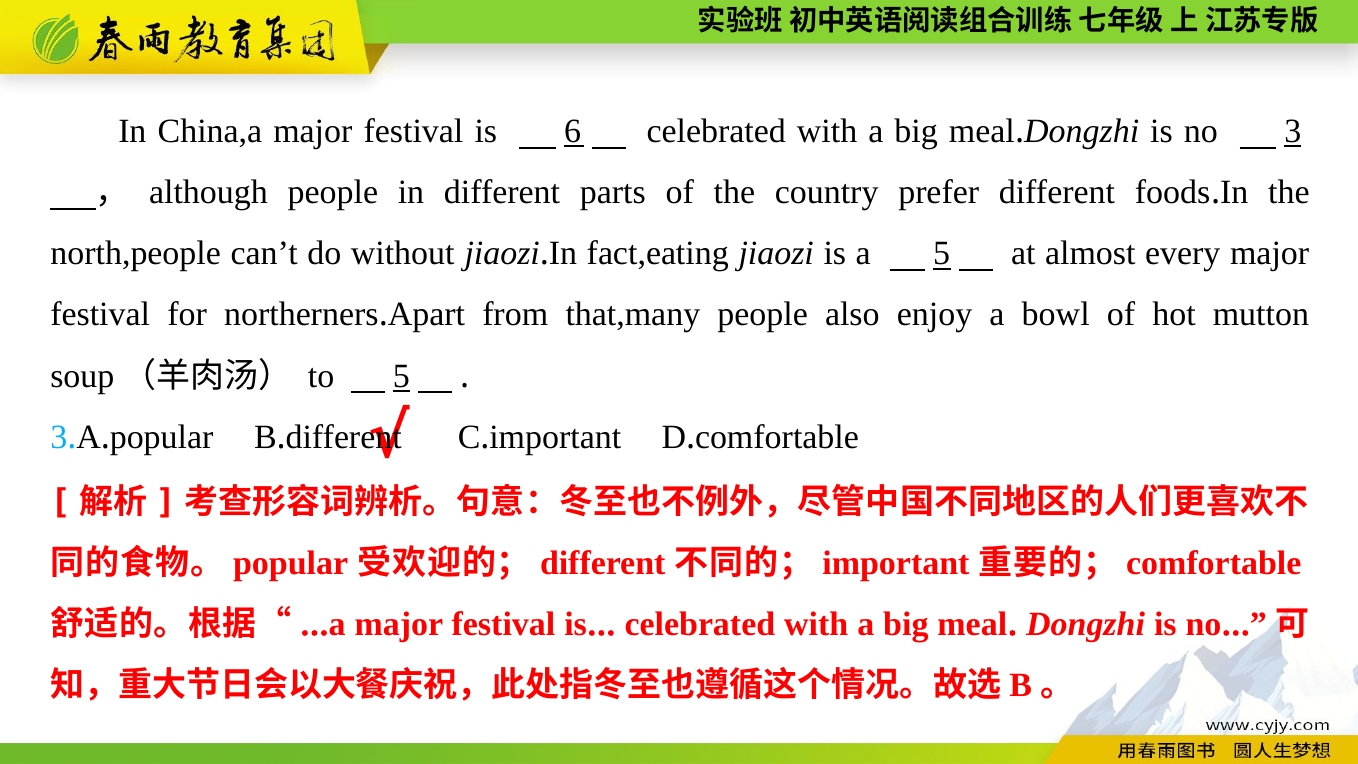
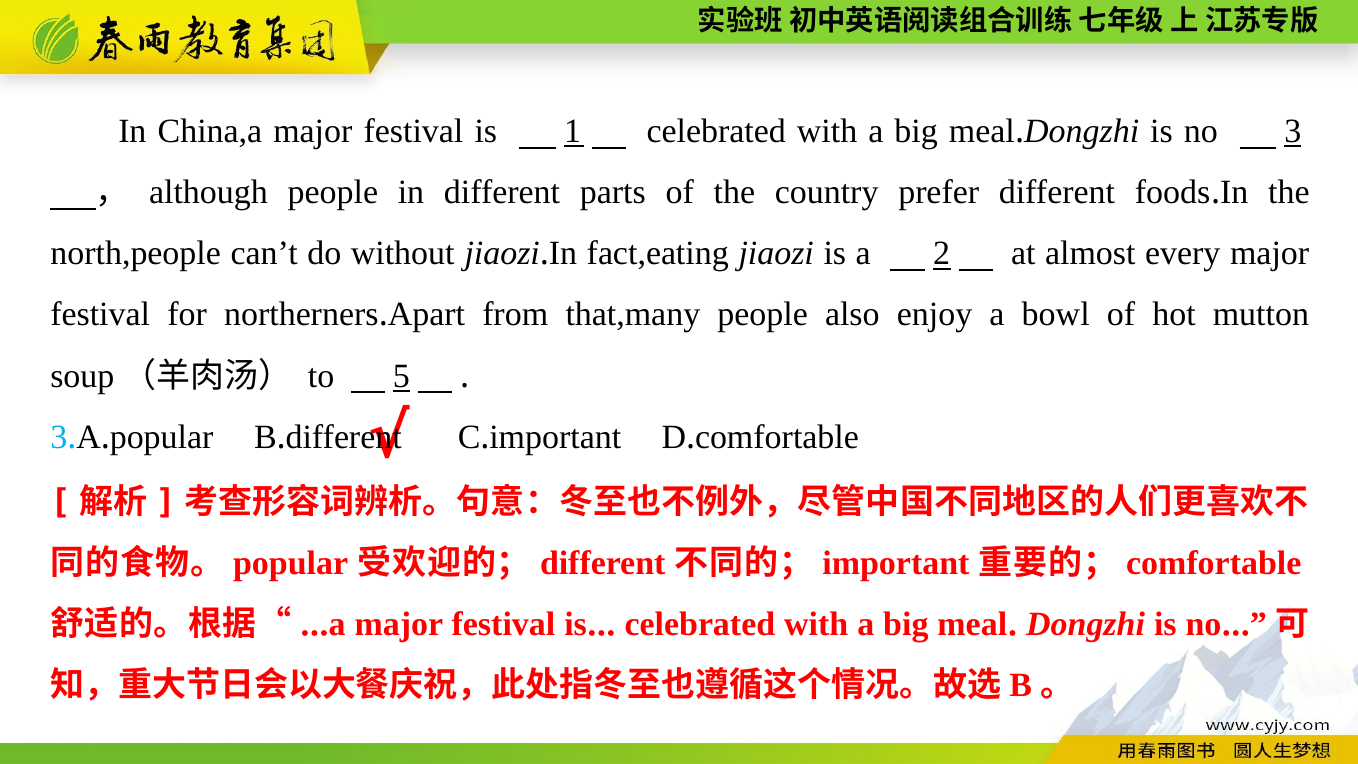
6: 6 -> 1 (573, 131)
a 5: 5 -> 2 (942, 254)
